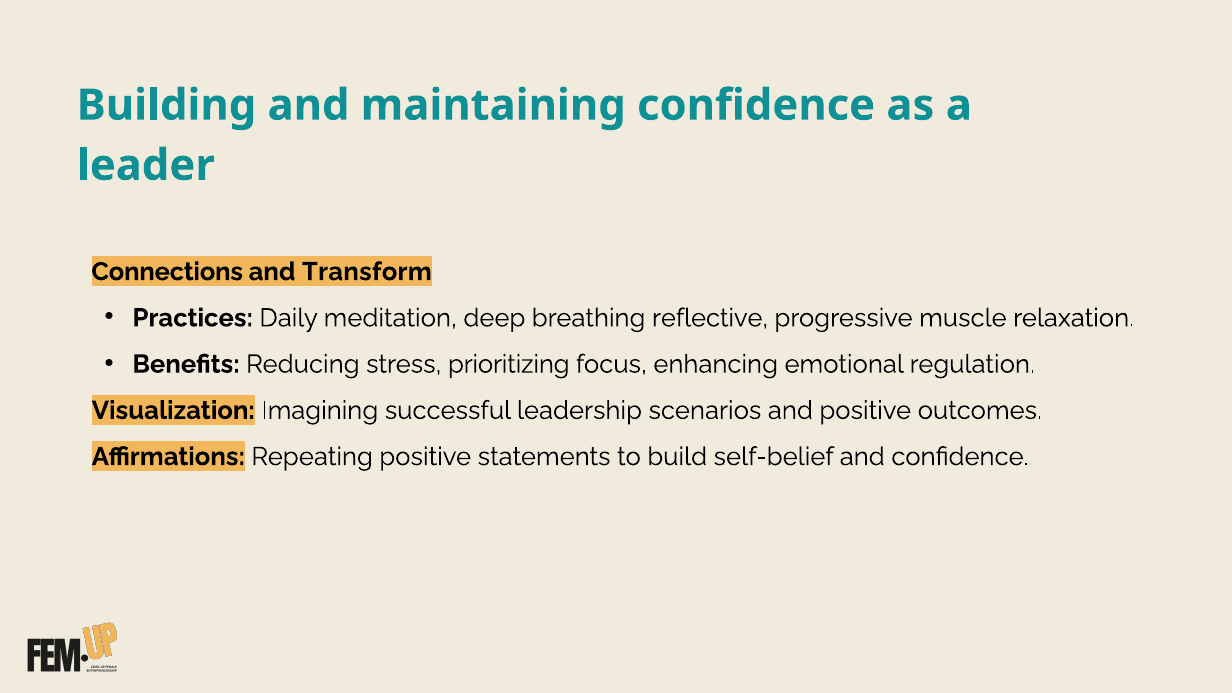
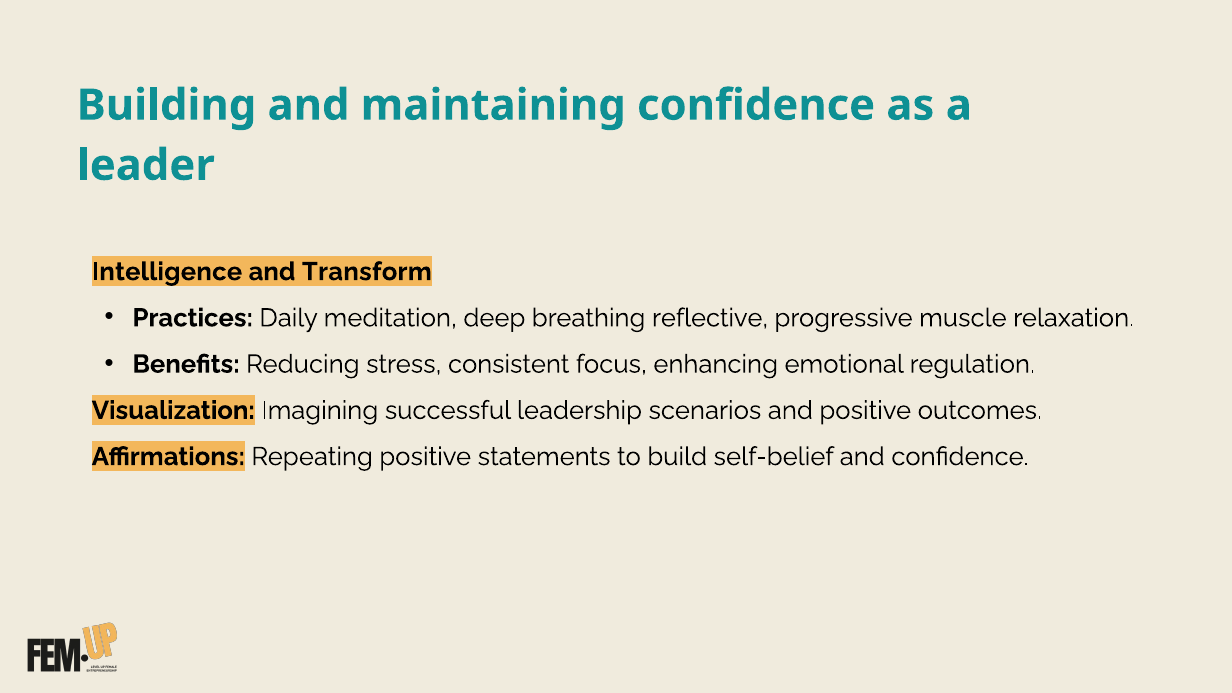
Connections: Connections -> Intelligence (167, 272)
prioritizing: prioritizing -> consistent (509, 364)
